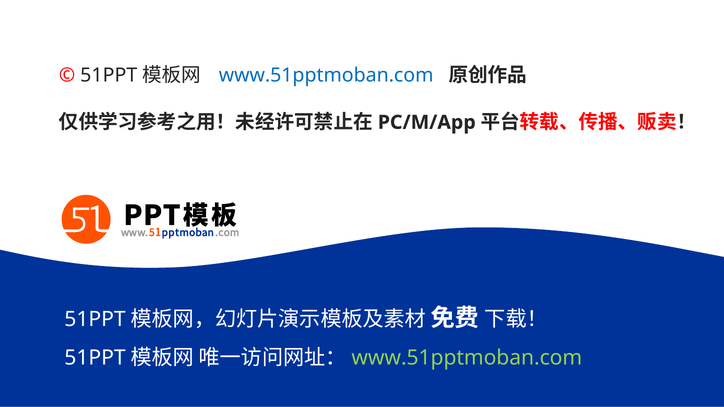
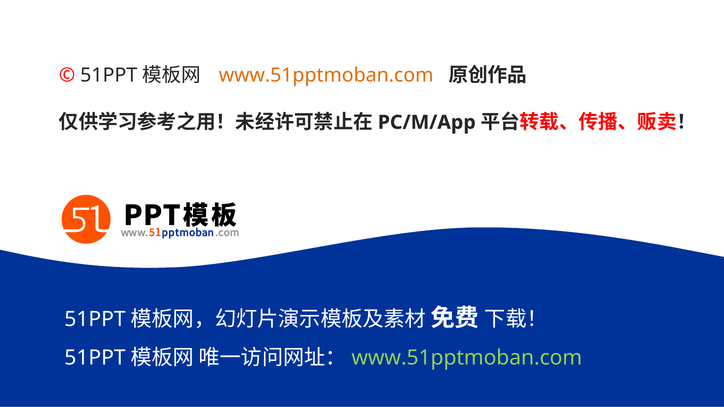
www.51pptmoban.com colour: blue -> orange (326, 75)
